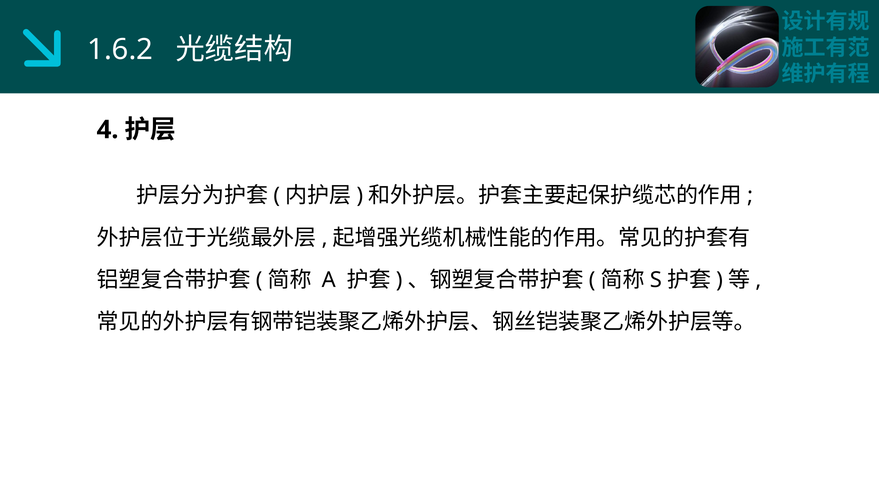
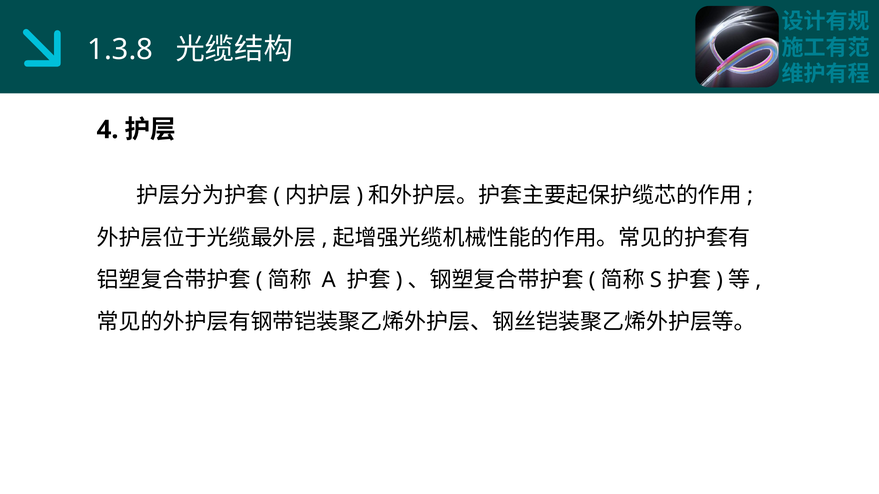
1.6.2: 1.6.2 -> 1.3.8 (120, 50)
